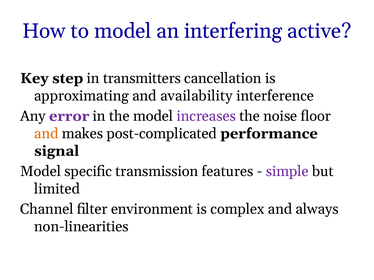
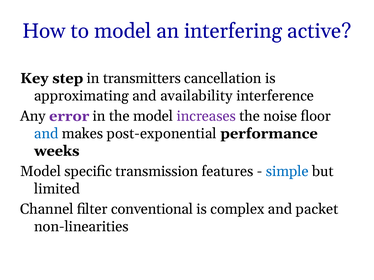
and colour: orange -> blue (46, 134)
post-complicated: post-complicated -> post-exponential (162, 134)
signal: signal -> weeks (57, 151)
simple colour: purple -> blue (287, 172)
environment: environment -> conventional (152, 209)
always: always -> packet (317, 209)
